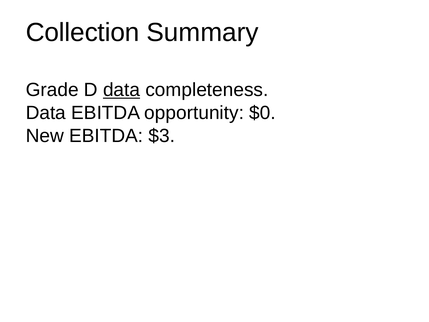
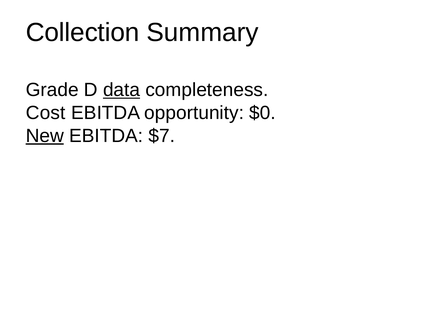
Data: Data -> Cost (46, 113)
New underline: none -> present (45, 136)
$3: $3 -> $7 (162, 136)
